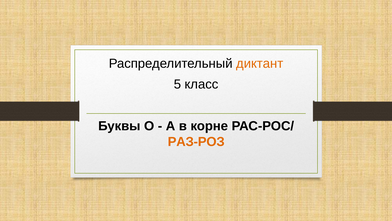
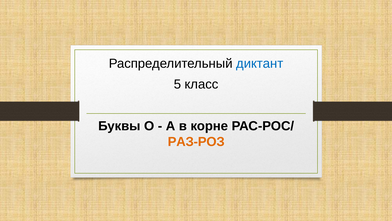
диктант colour: orange -> blue (260, 63)
